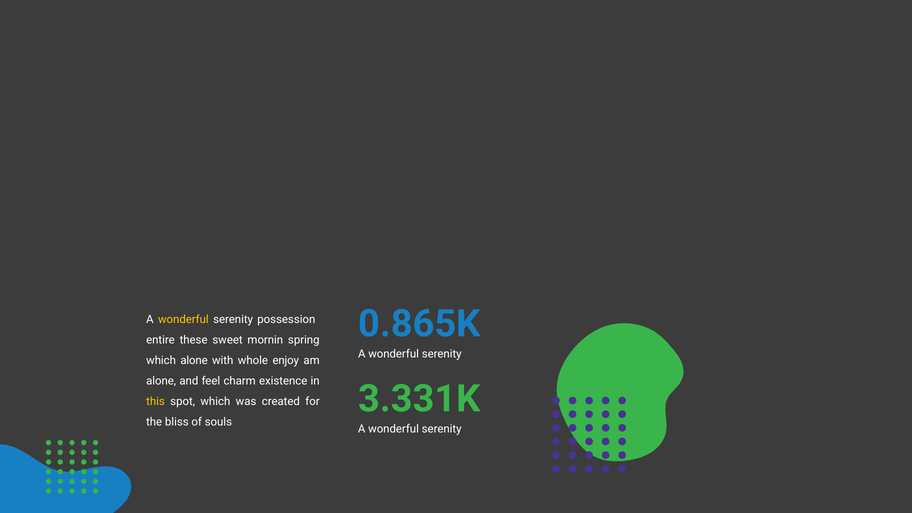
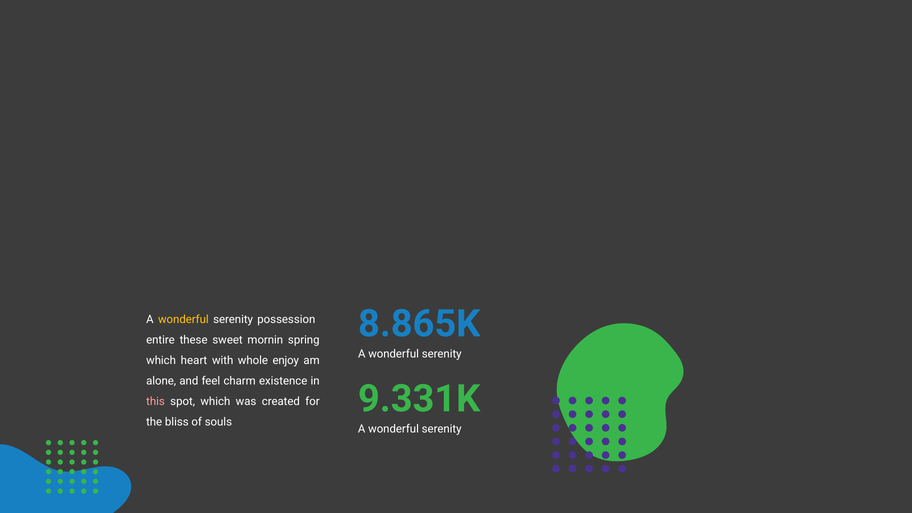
0.865K: 0.865K -> 8.865K (419, 324)
which alone: alone -> heart (194, 361)
3.331K: 3.331K -> 9.331K (419, 399)
this colour: yellow -> pink (156, 402)
